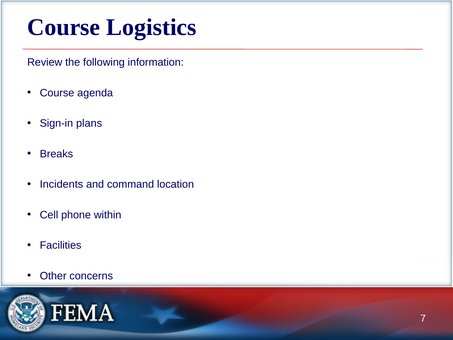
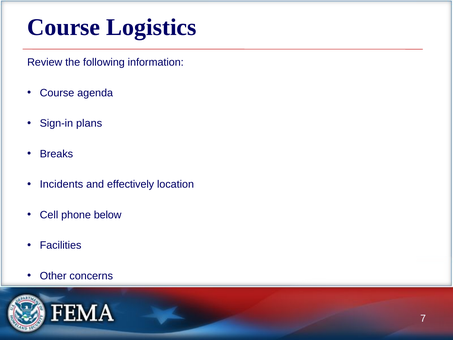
command: command -> effectively (131, 184)
within: within -> below (108, 215)
